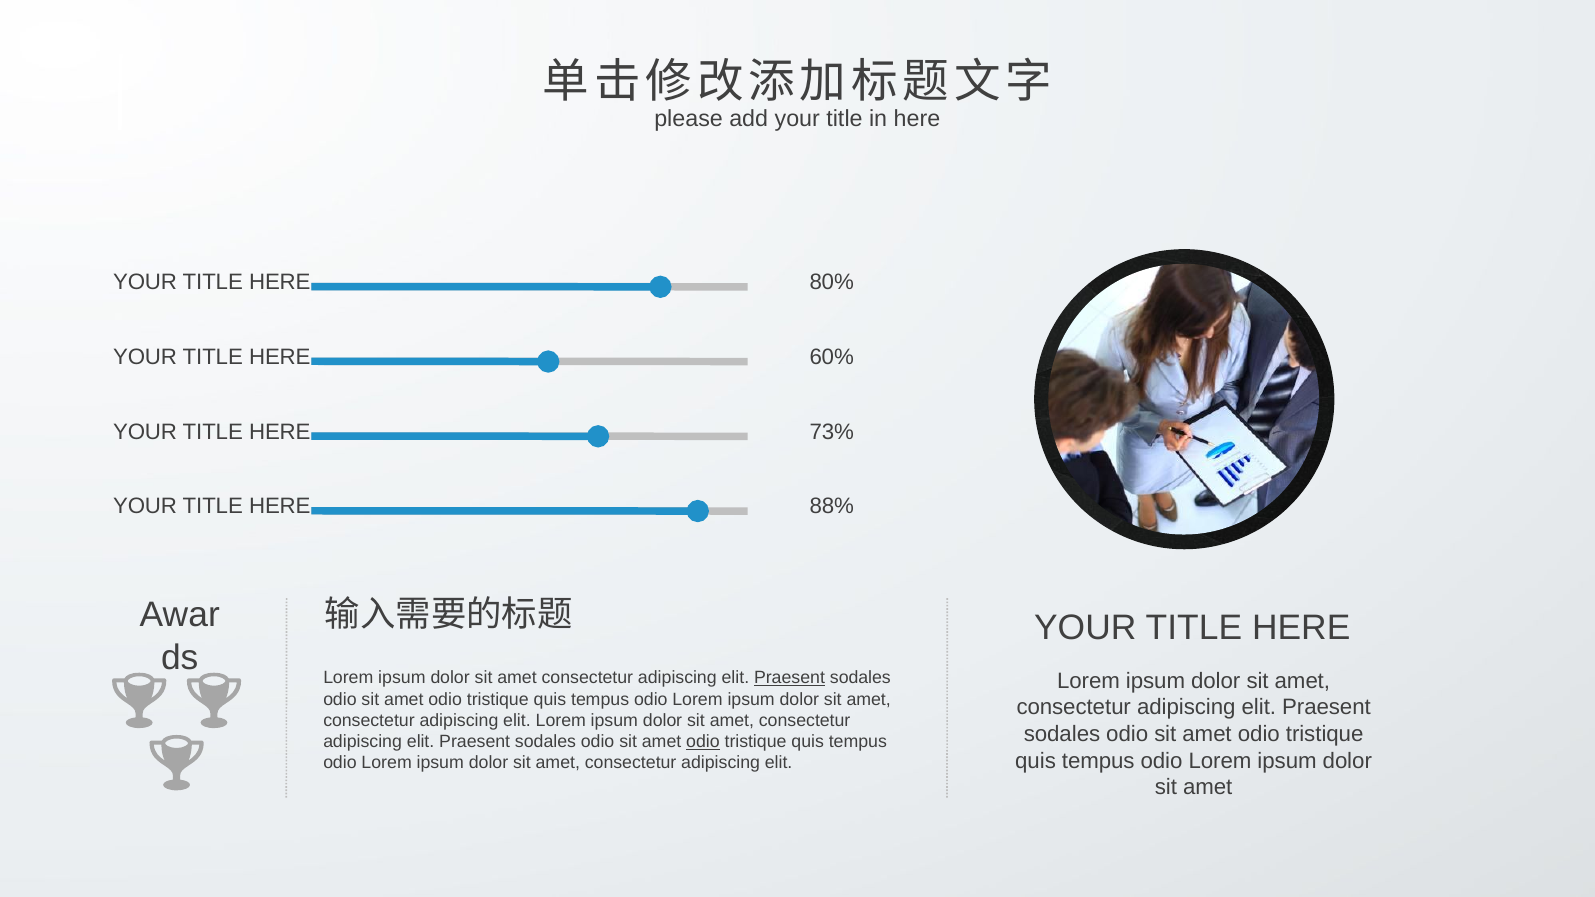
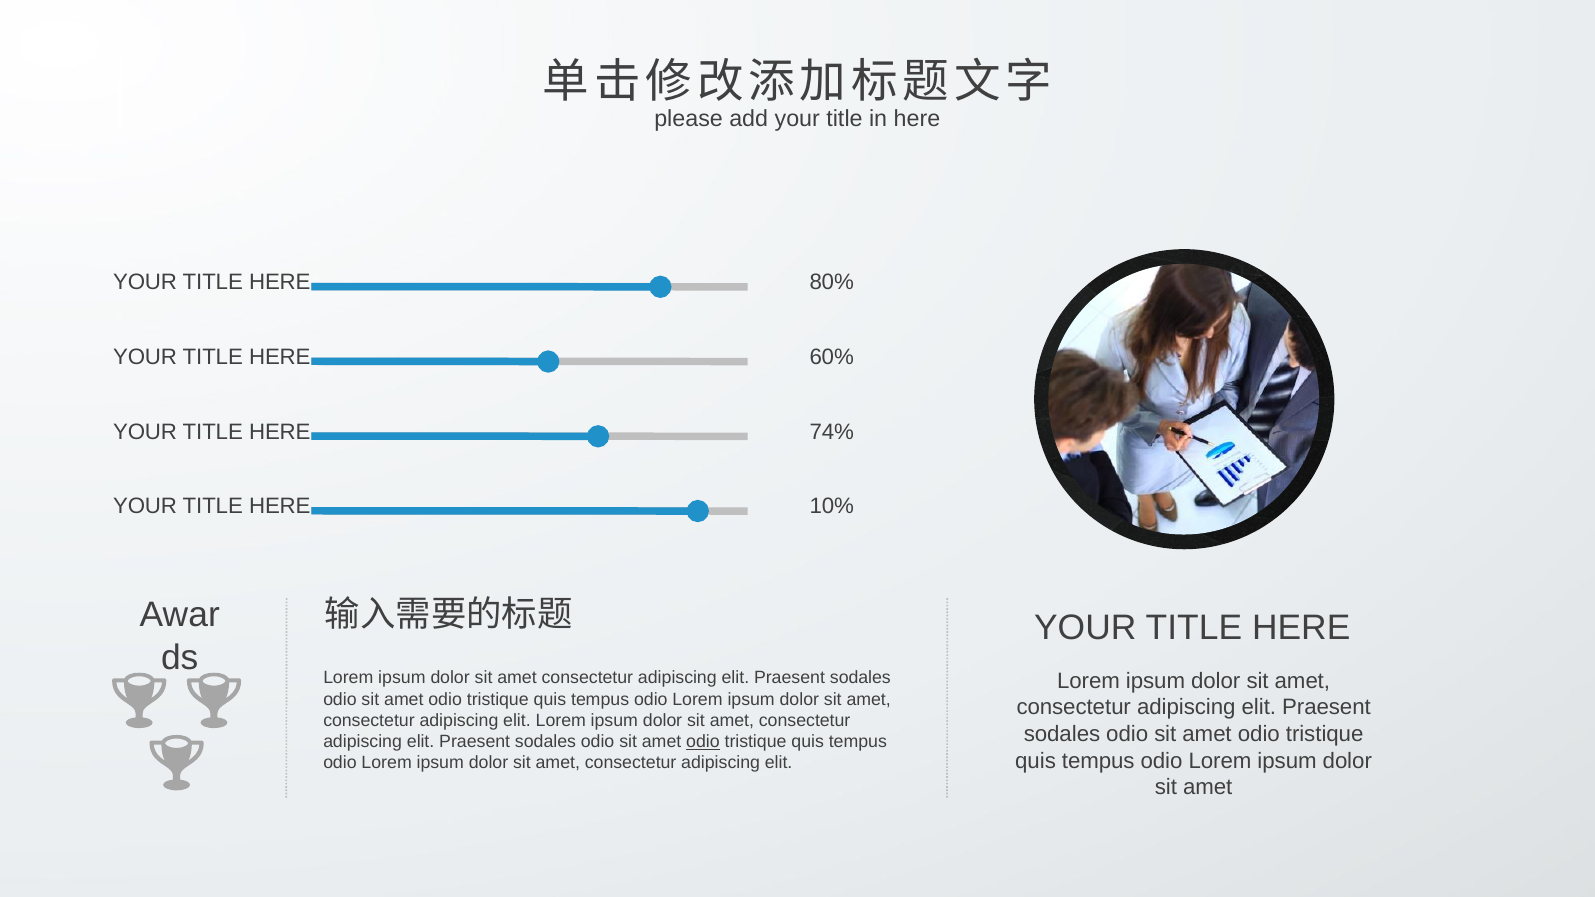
73%: 73% -> 74% (832, 432)
88%: 88% -> 10% (832, 507)
Praesent underline: present -> none (790, 678)
